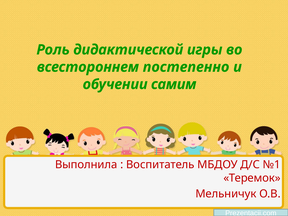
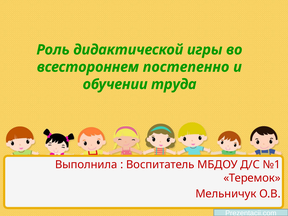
самим: самим -> труда (174, 84)
